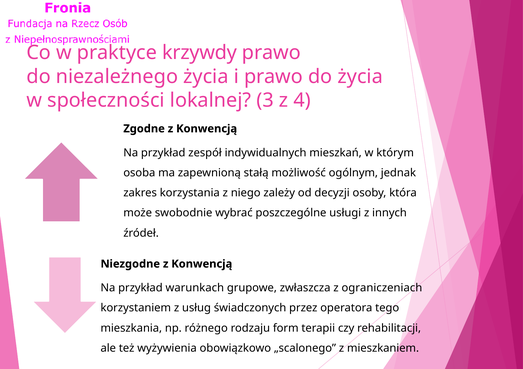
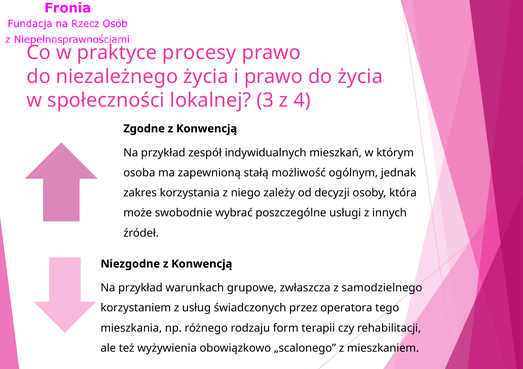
krzywdy: krzywdy -> procesy (199, 53)
ograniczeniach: ograniczeniach -> samodzielnego (382, 288)
